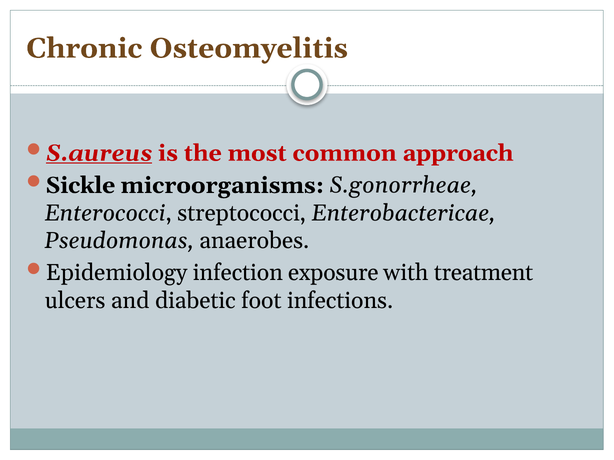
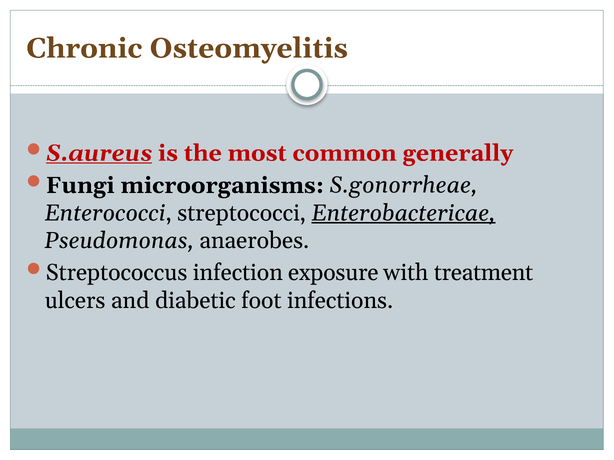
approach: approach -> generally (458, 153)
Sickle: Sickle -> Fungi (80, 186)
Enterobactericae underline: none -> present (403, 213)
Epidemiology: Epidemiology -> Streptococcus (117, 273)
